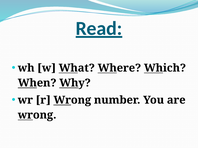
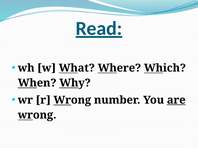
are underline: none -> present (176, 100)
